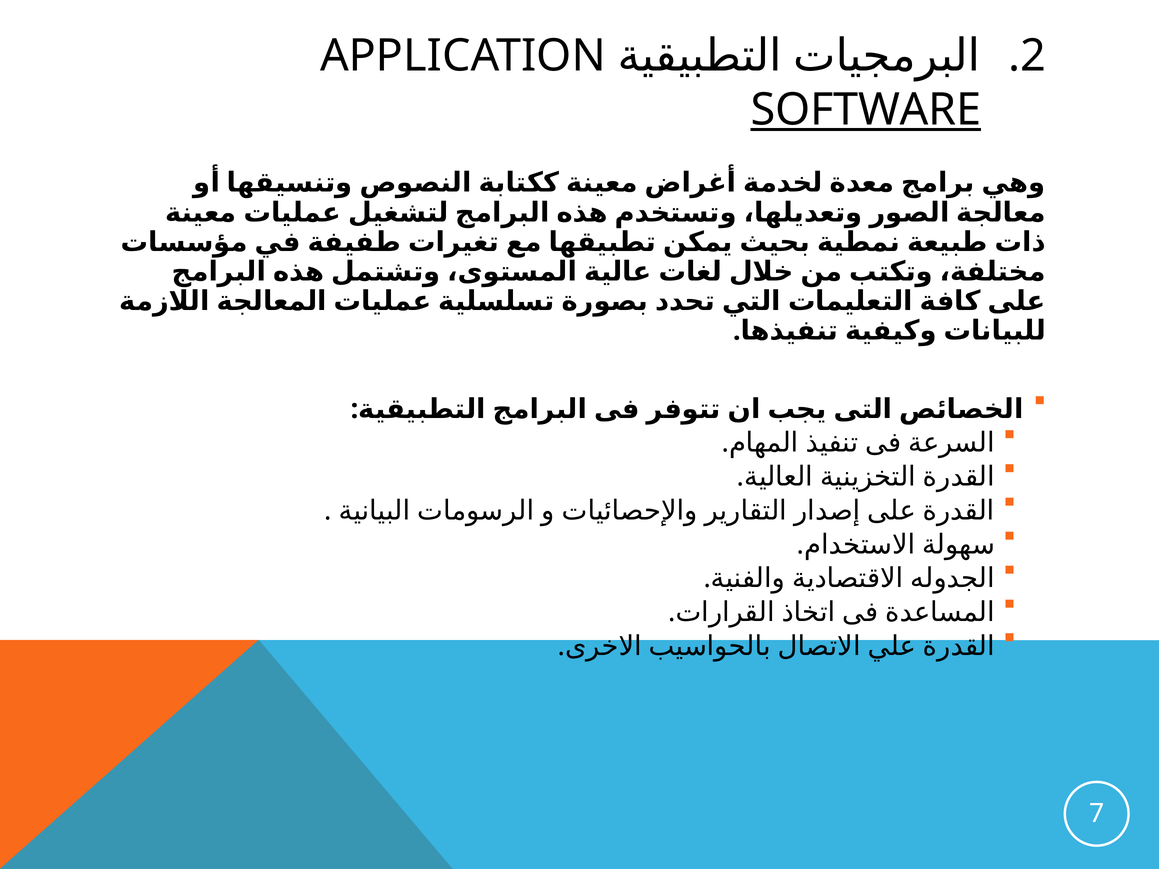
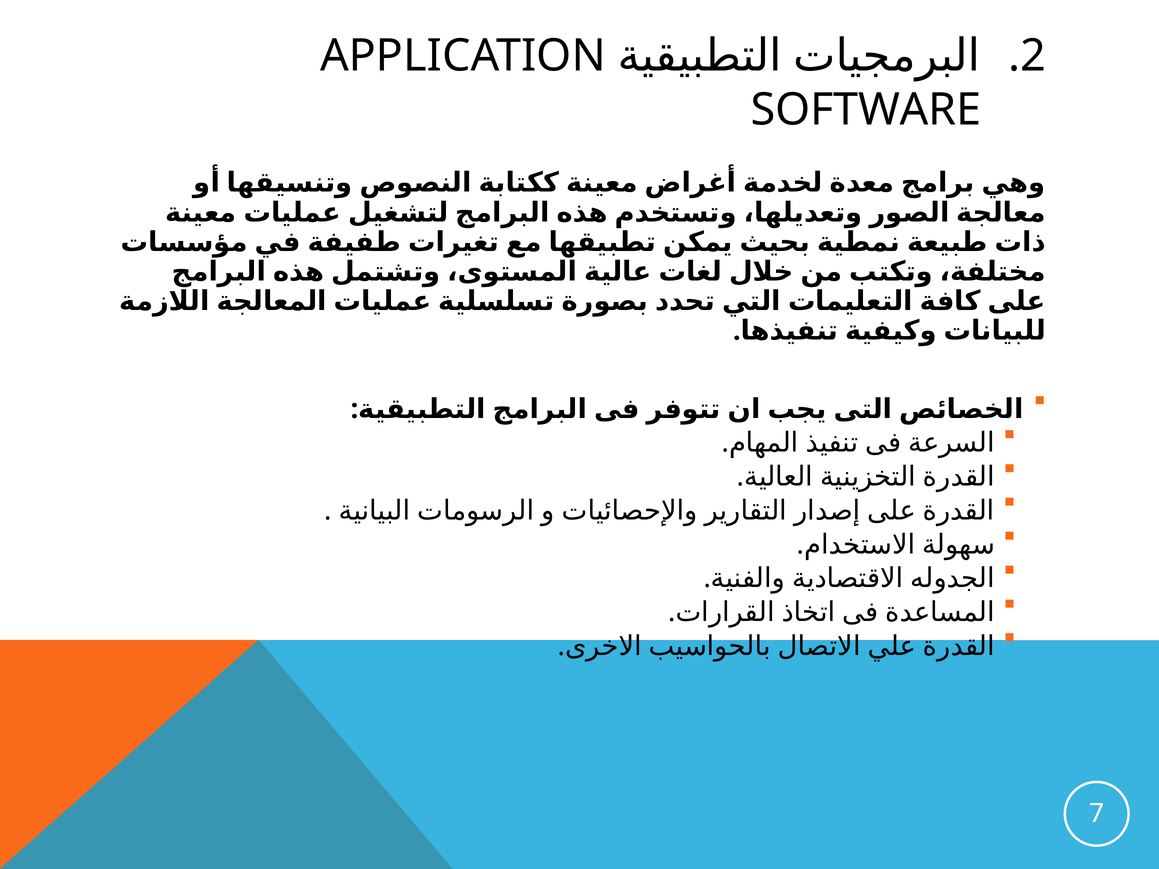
SOFTWARE underline: present -> none (866, 110)
